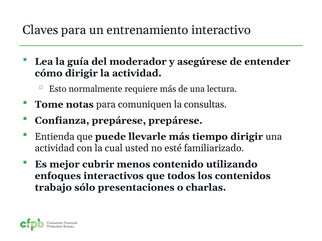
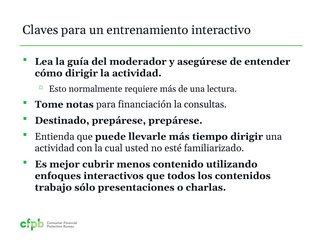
comuniquen: comuniquen -> financiación (145, 105)
Confianza: Confianza -> Destinado (62, 121)
